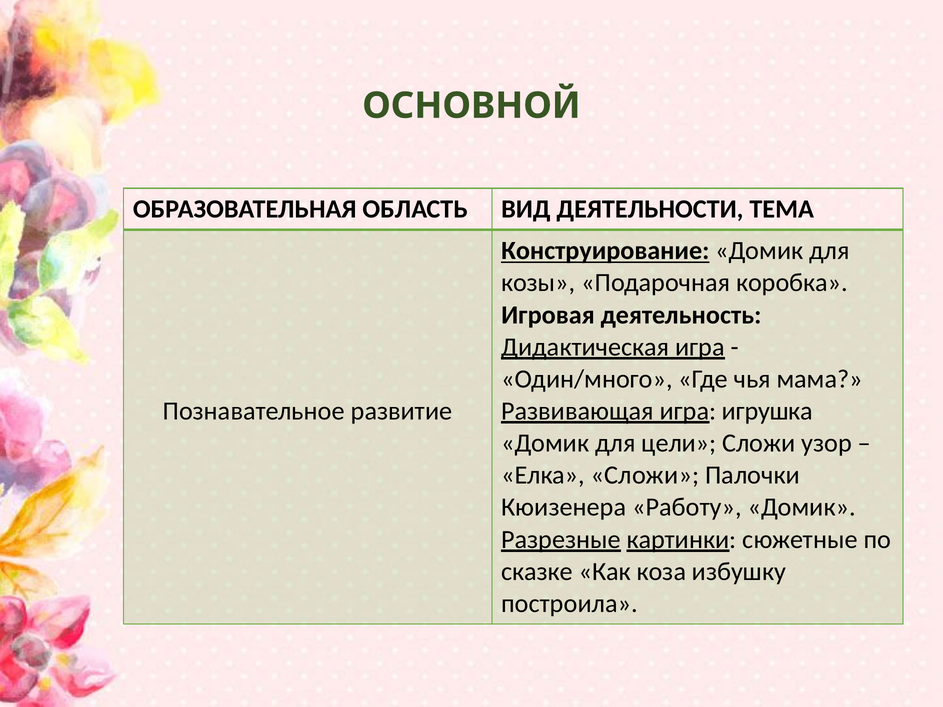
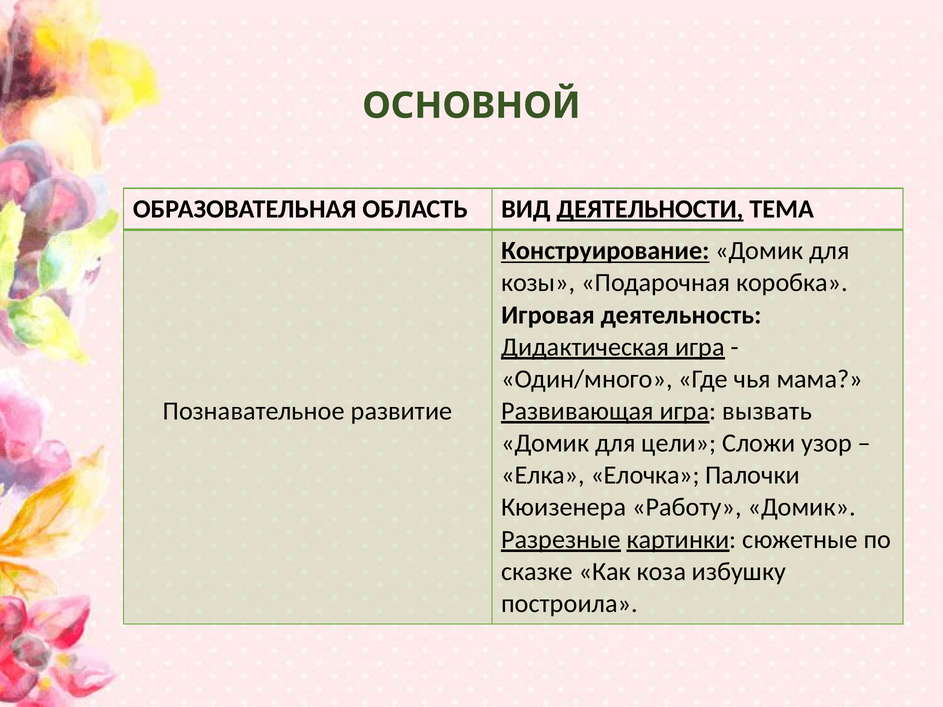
ДЕЯТЕЛЬНОСТИ underline: none -> present (650, 209)
игрушка: игрушка -> вызвать (767, 411)
Елка Сложи: Сложи -> Елочка (645, 475)
